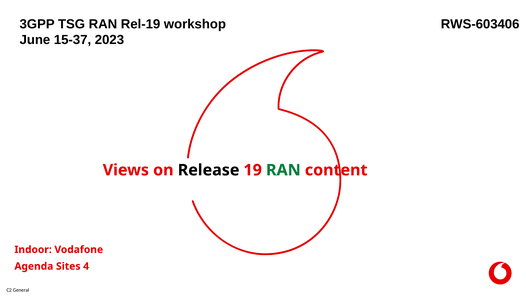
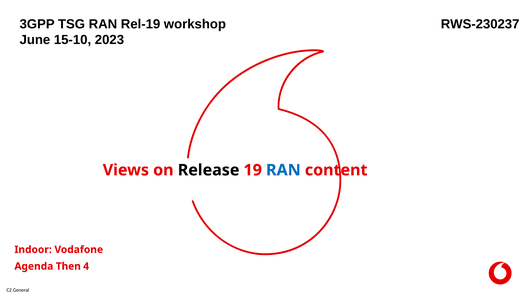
RWS-603406: RWS-603406 -> RWS-230237 (480, 24)
15-37: 15-37 -> 15-10 (72, 40)
RAN colour: green -> blue (283, 170)
Sites: Sites -> Then (68, 266)
